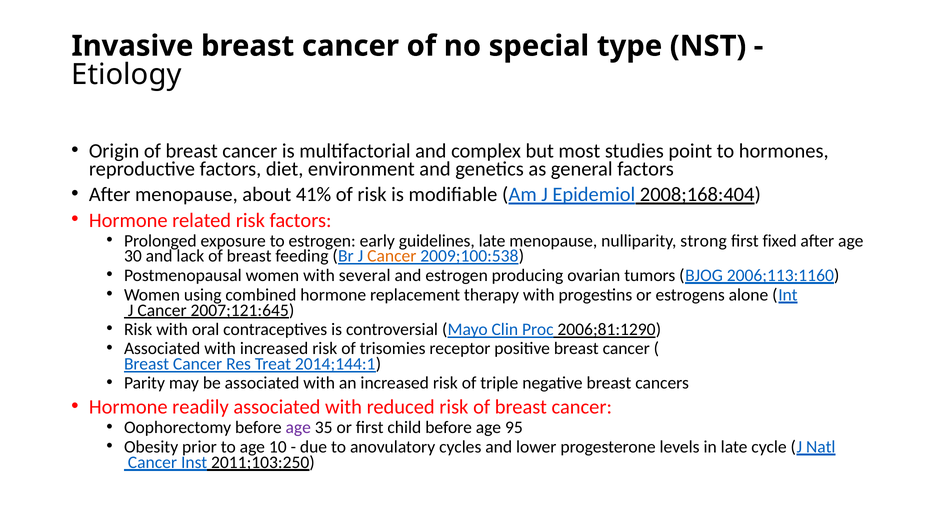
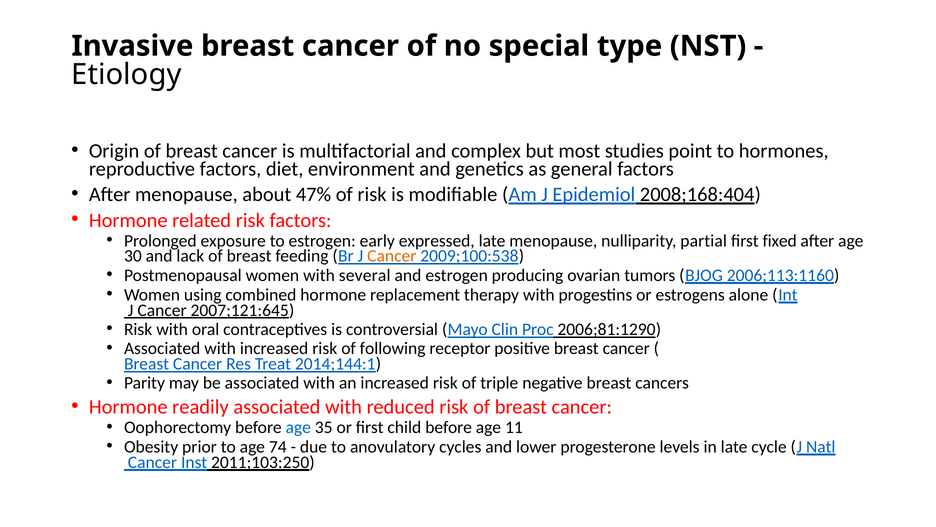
41%: 41% -> 47% (314, 194)
guidelines: guidelines -> expressed (437, 241)
strong: strong -> partial (704, 241)
trisomies: trisomies -> following (393, 348)
age colour: purple -> blue (298, 427)
95: 95 -> 11 (514, 427)
10: 10 -> 74 (278, 447)
